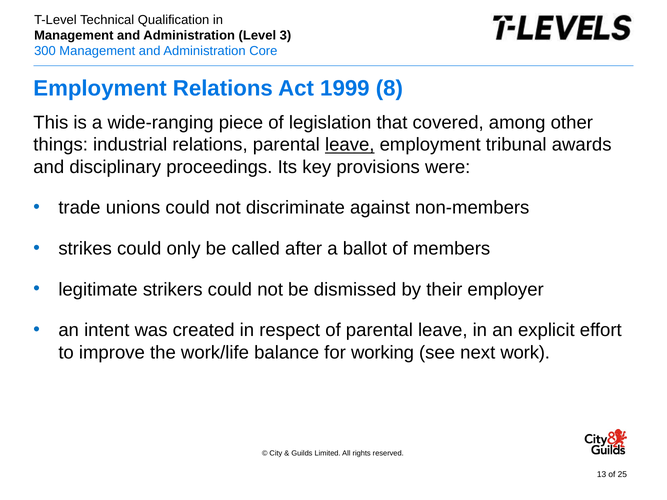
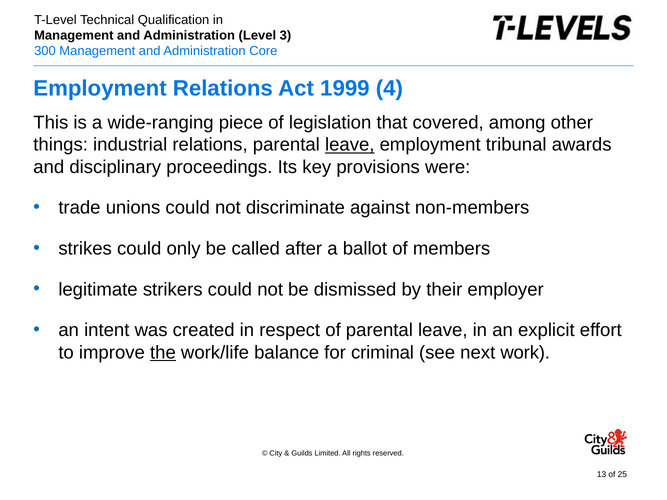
8: 8 -> 4 (389, 88)
the underline: none -> present (163, 353)
working: working -> criminal (383, 353)
